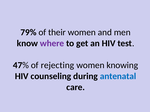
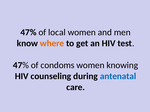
79%: 79% -> 47% (28, 32)
their: their -> local (57, 32)
where colour: purple -> orange (52, 43)
rejecting: rejecting -> condoms (58, 66)
